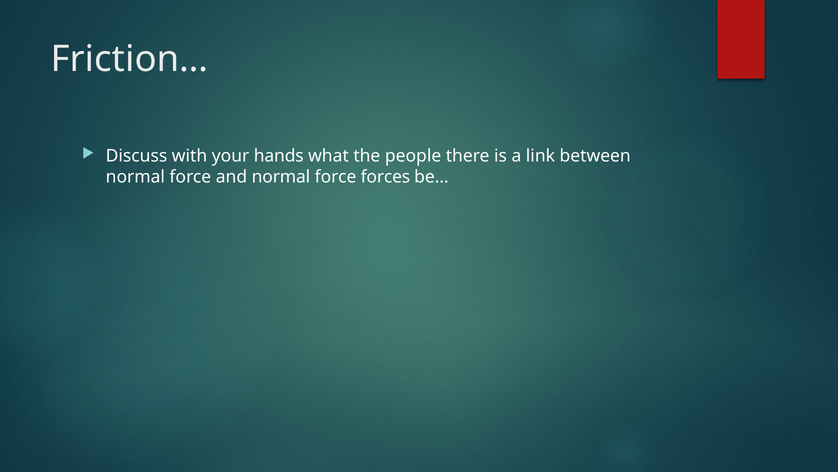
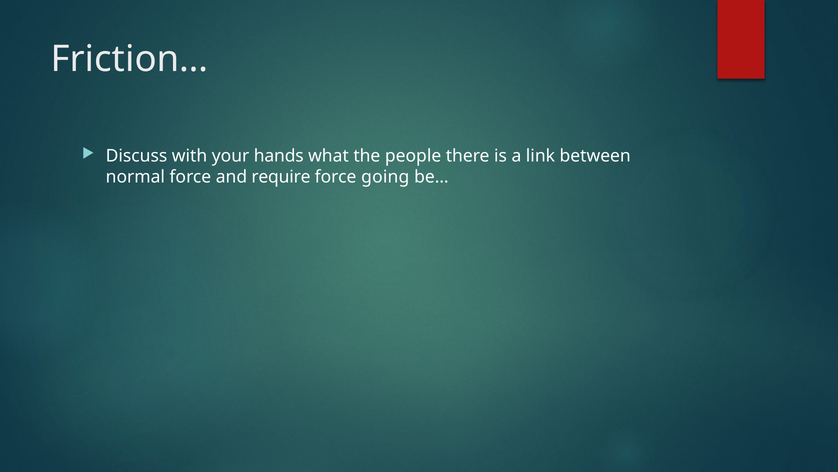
and normal: normal -> require (281, 177)
forces: forces -> going (385, 177)
